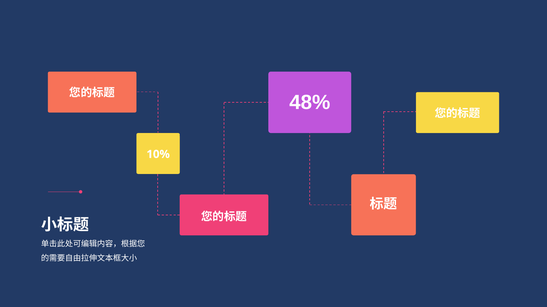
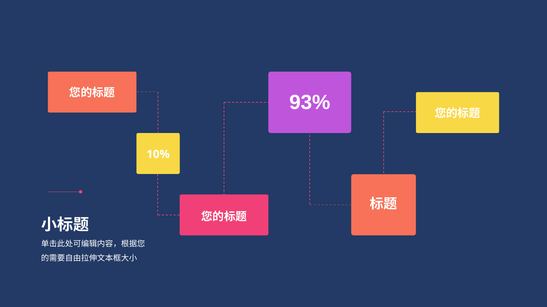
48%: 48% -> 93% (310, 102)
